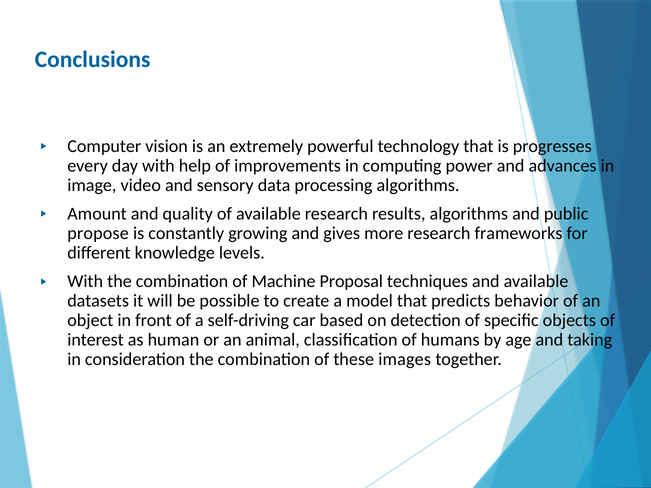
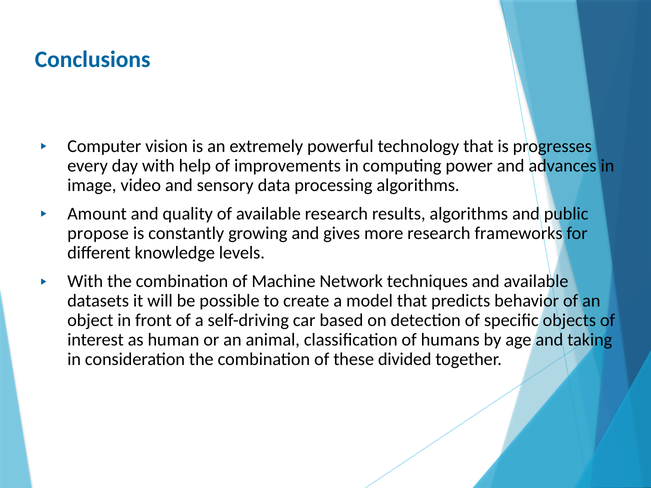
Proposal: Proposal -> Network (351, 281)
images: images -> divided (405, 360)
